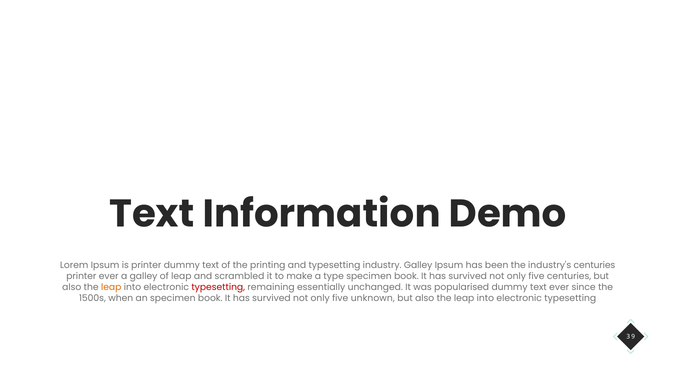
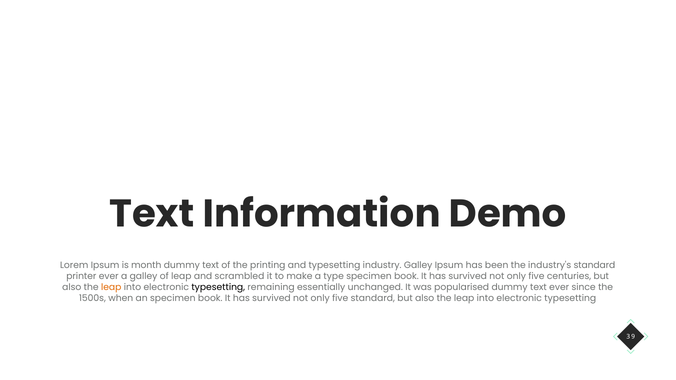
is printer: printer -> month (146, 265)
industry's centuries: centuries -> standard (594, 265)
typesetting colour: red -> black (218, 287)
five unknown: unknown -> standard (373, 298)
